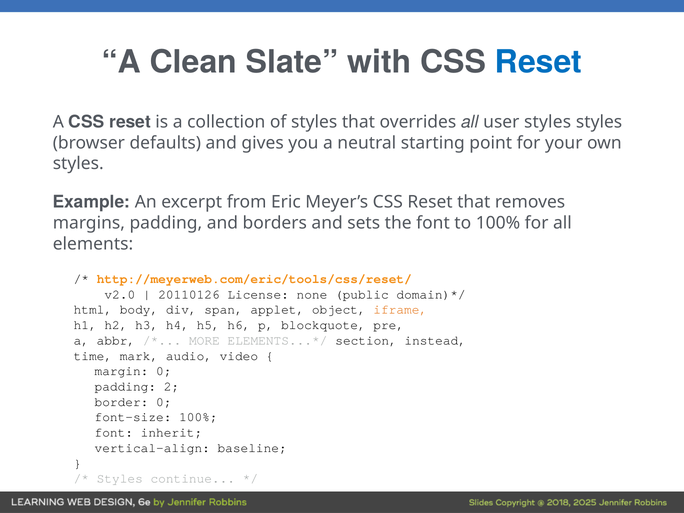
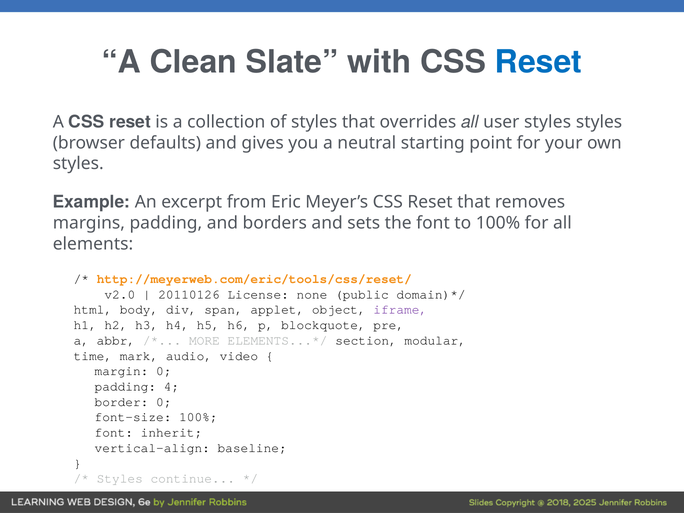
iframe colour: orange -> purple (400, 310)
instead: instead -> modular (435, 340)
2: 2 -> 4 (171, 387)
